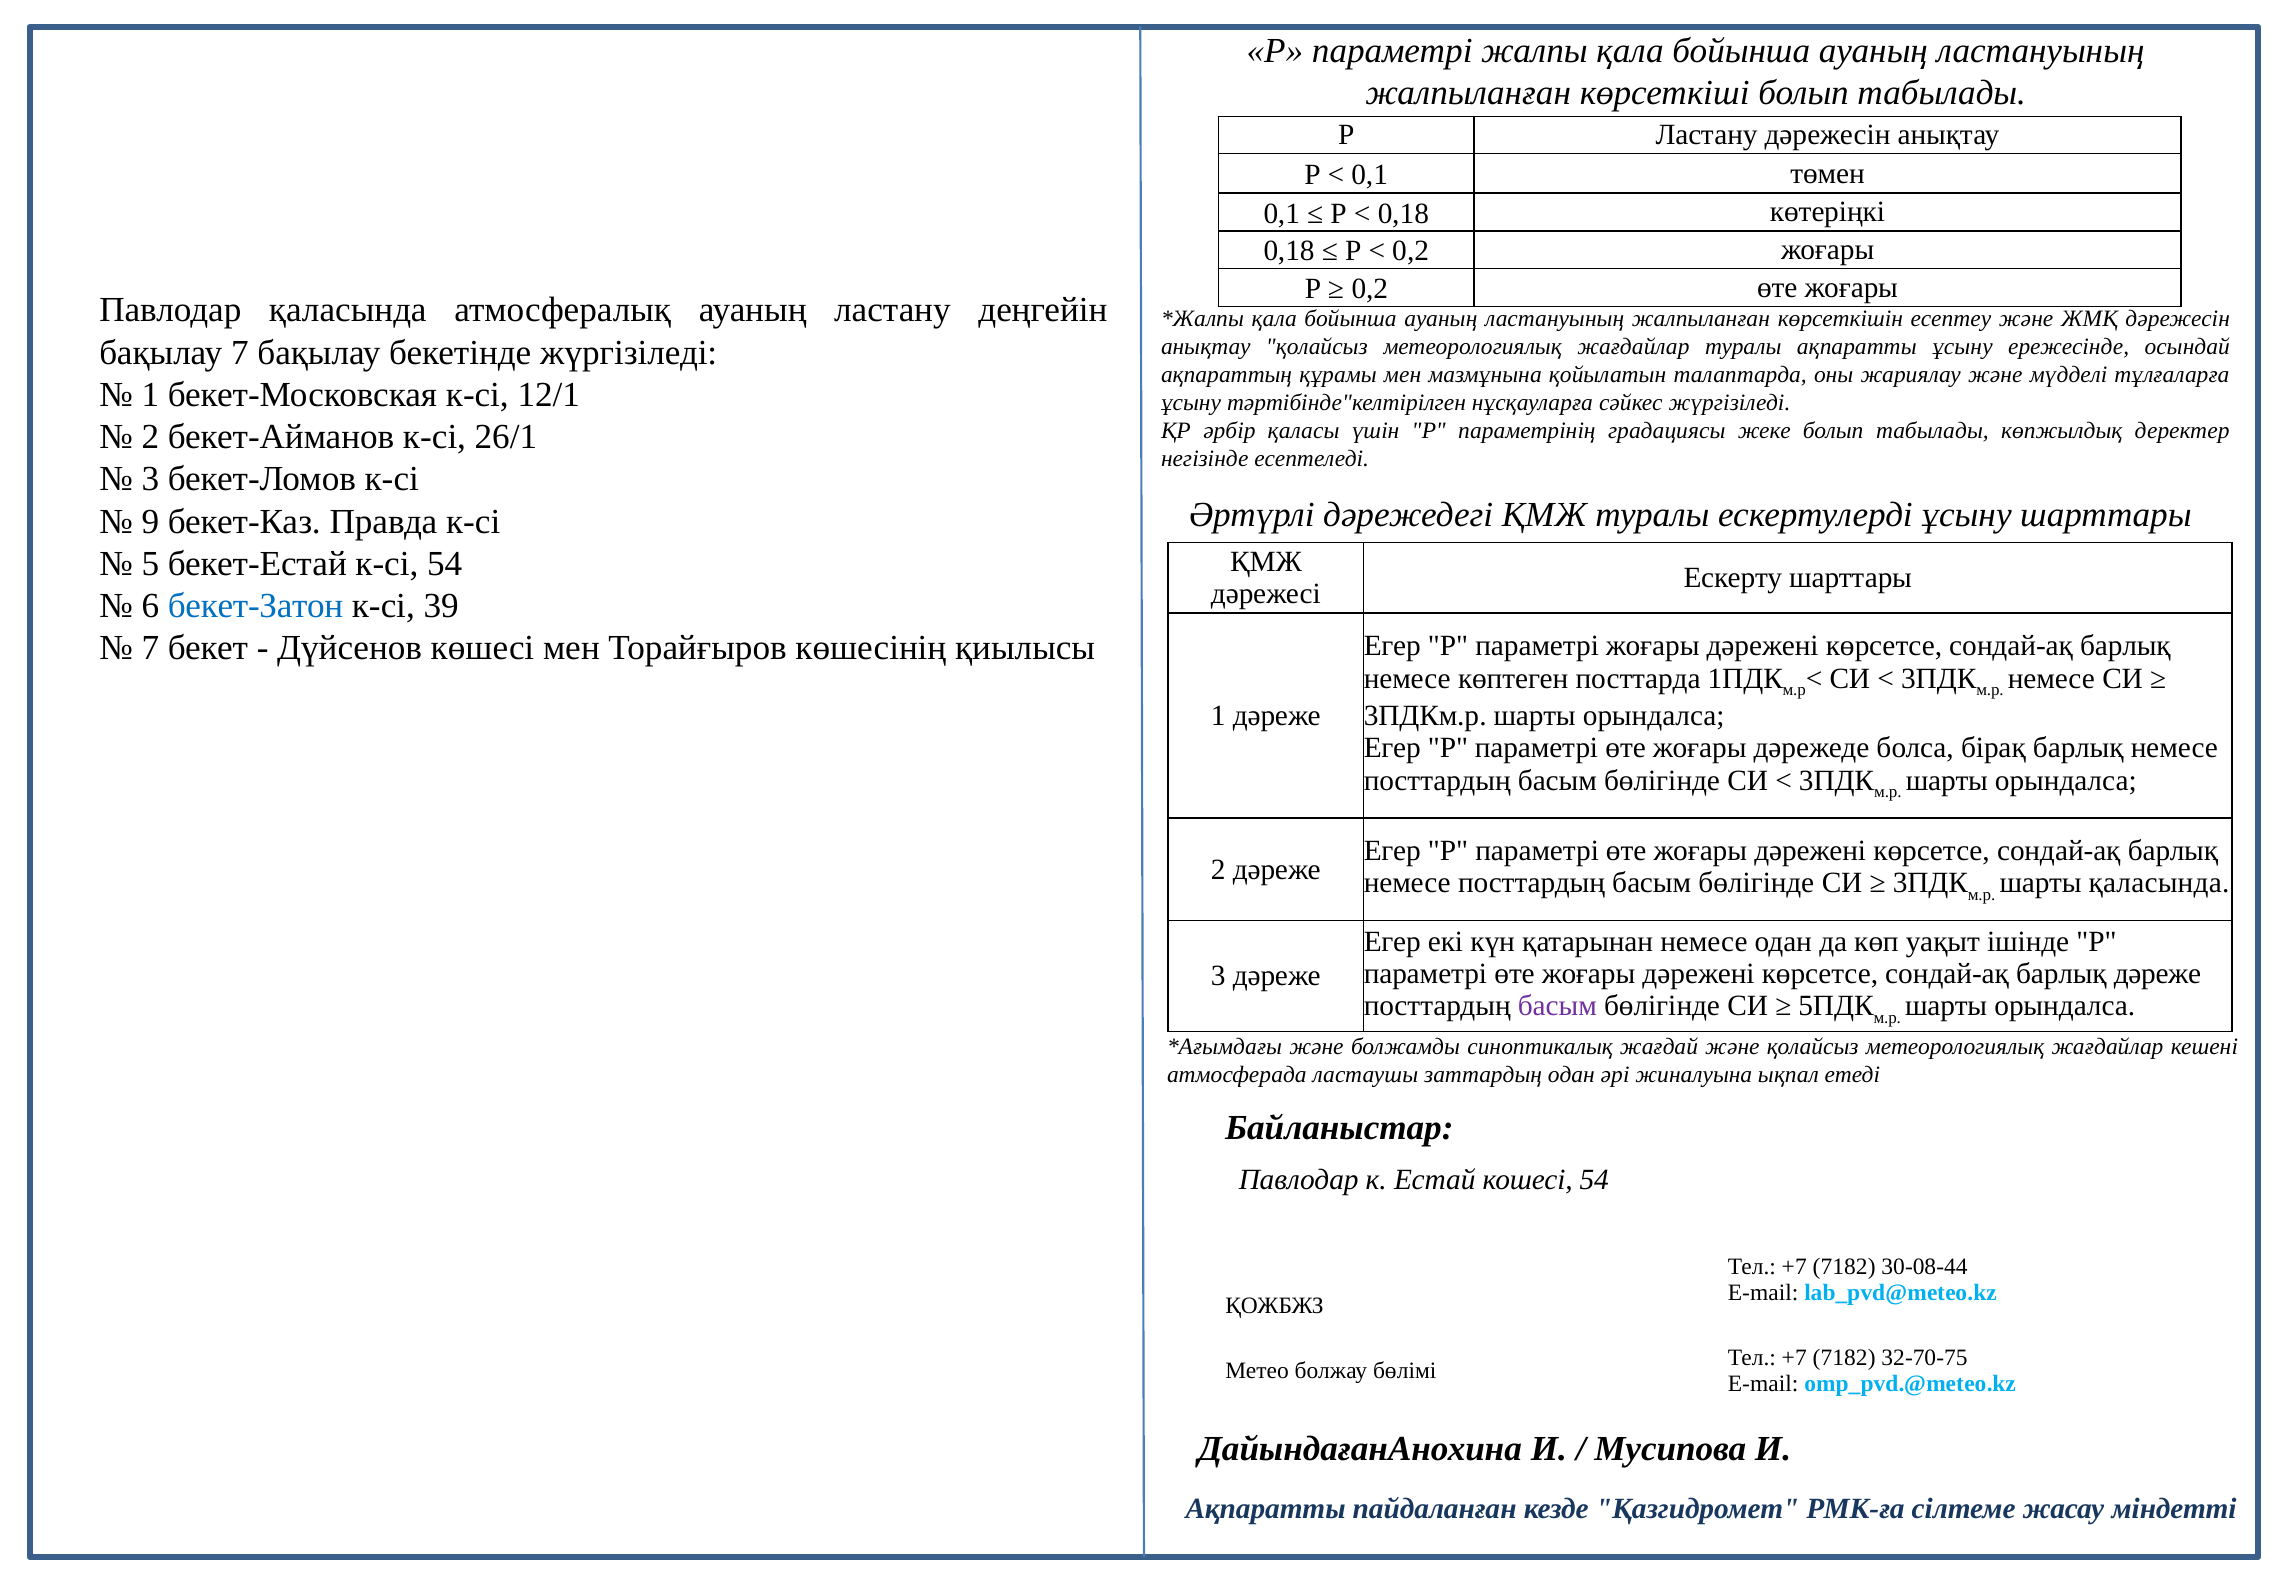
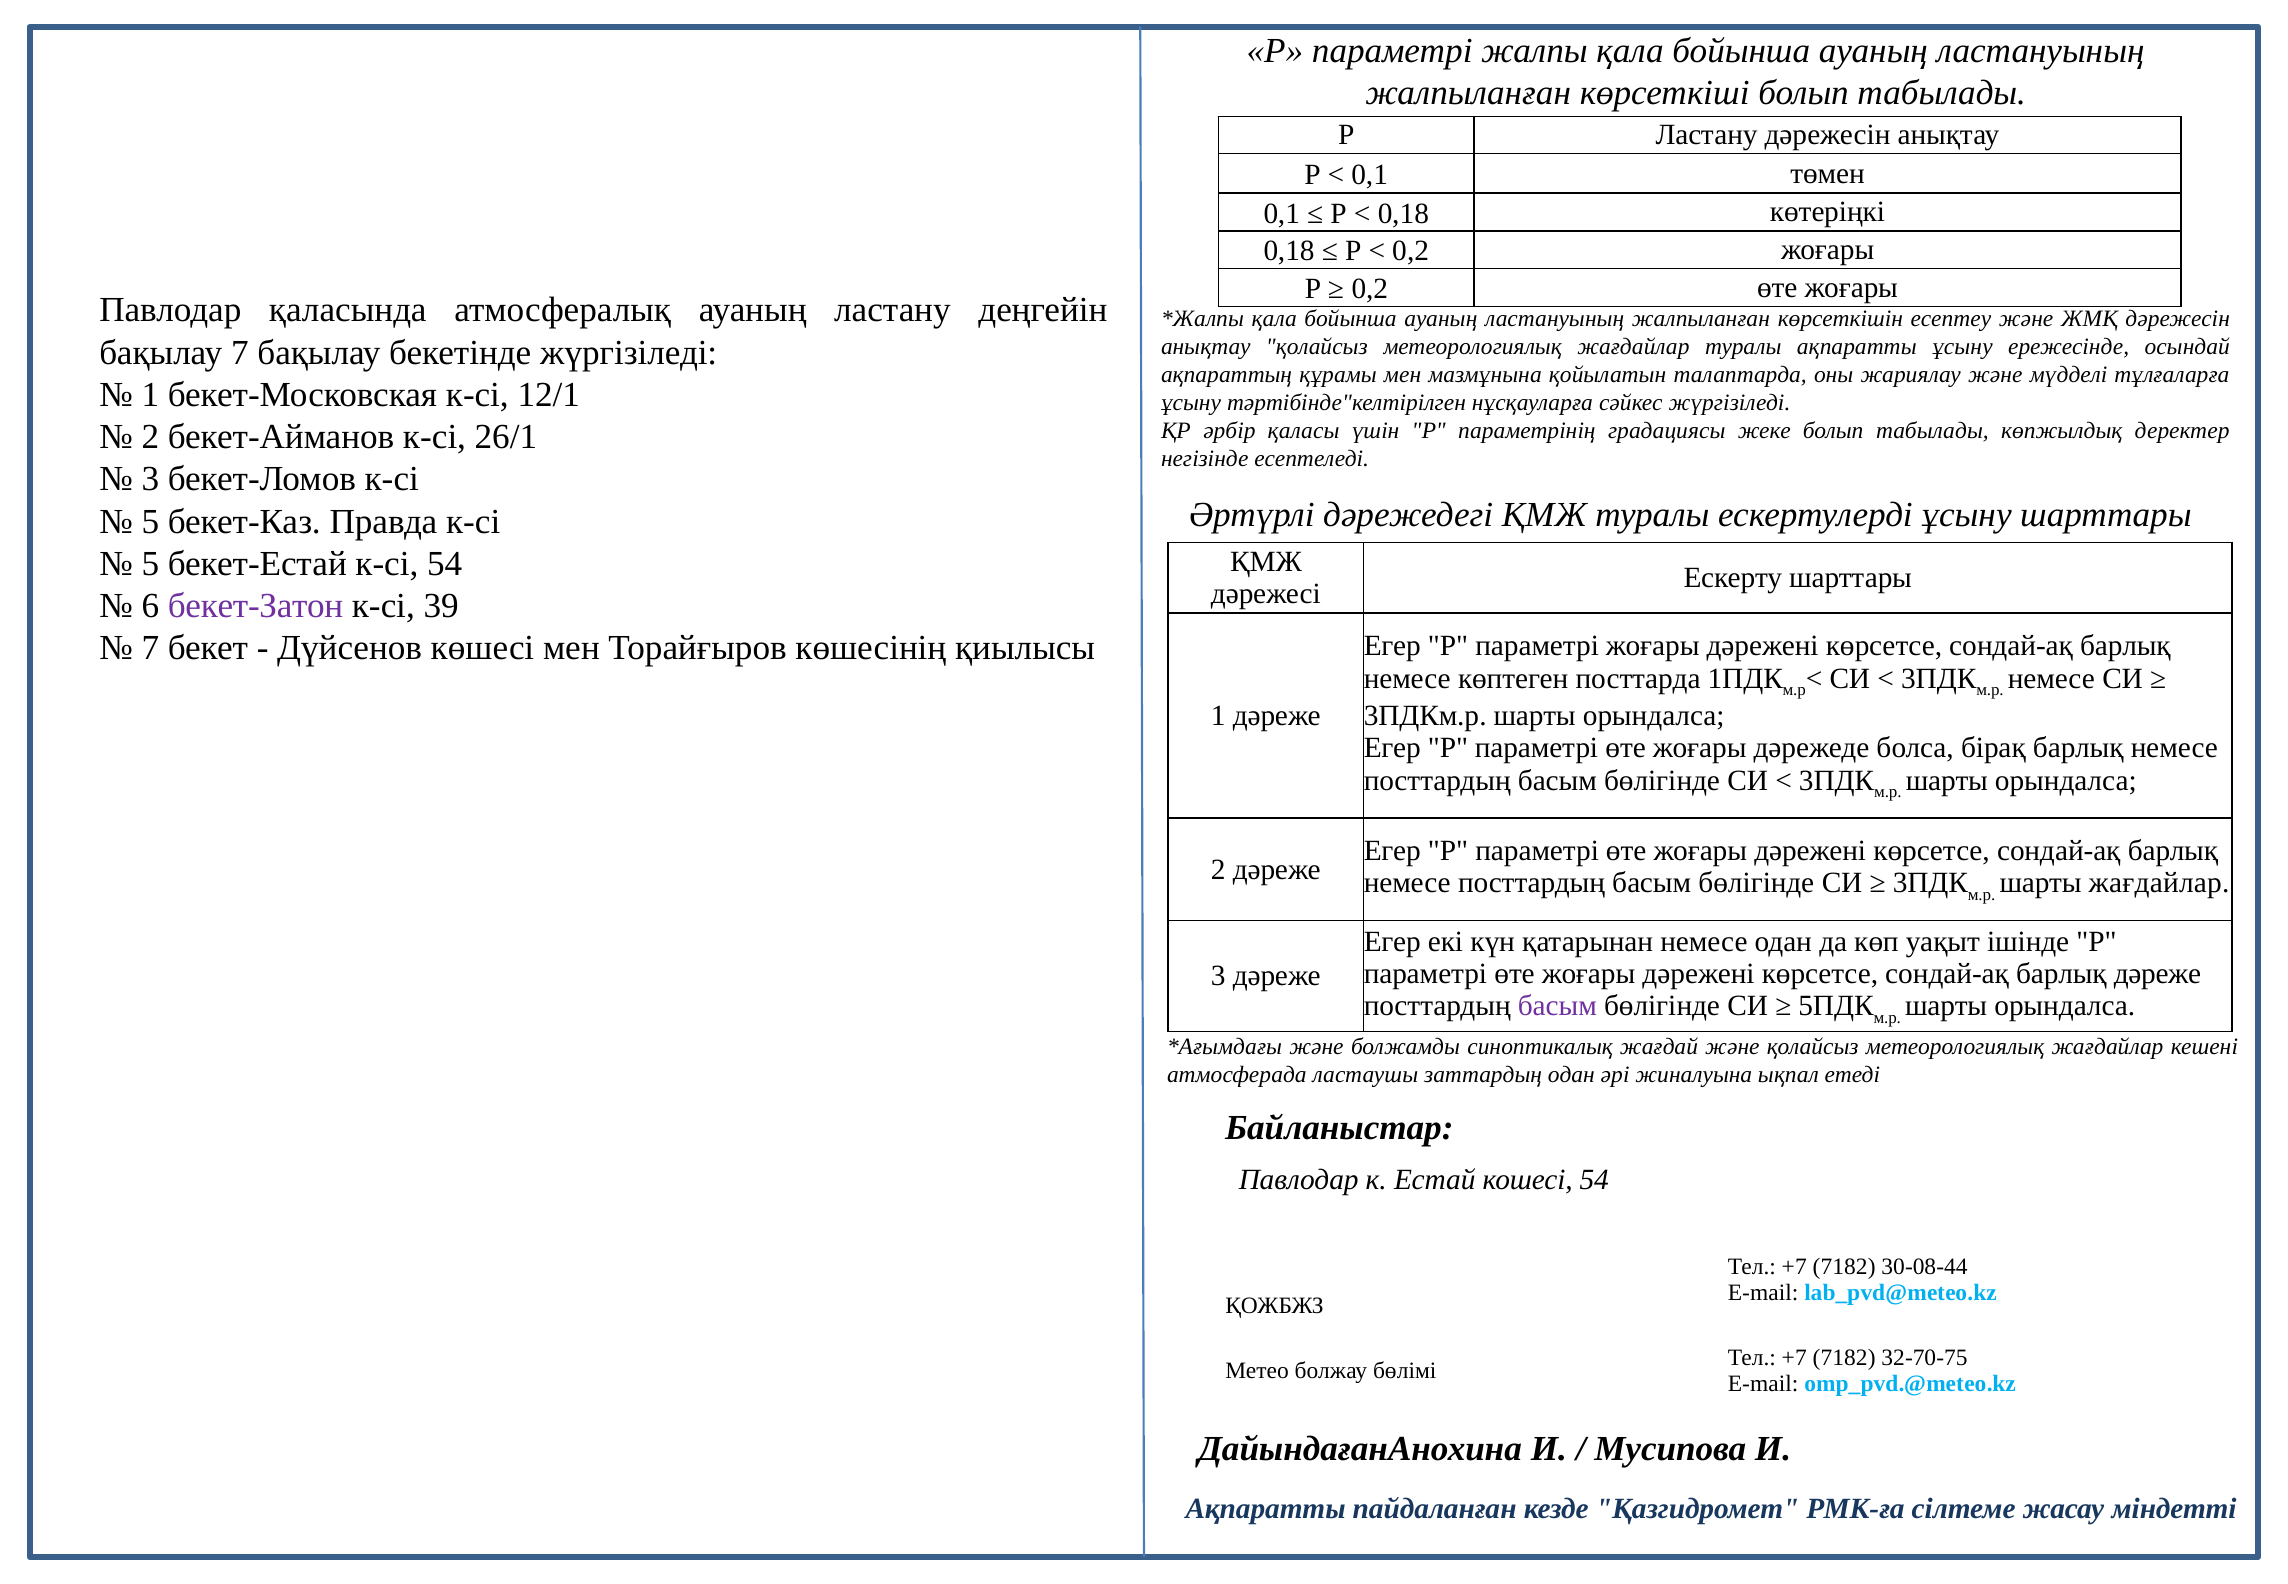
9: 9 -> 5 (150, 521)
бекет-Затон colour: blue -> purple (256, 606)
шарты қаласында: қаласында -> жағдайлар (2159, 883)
